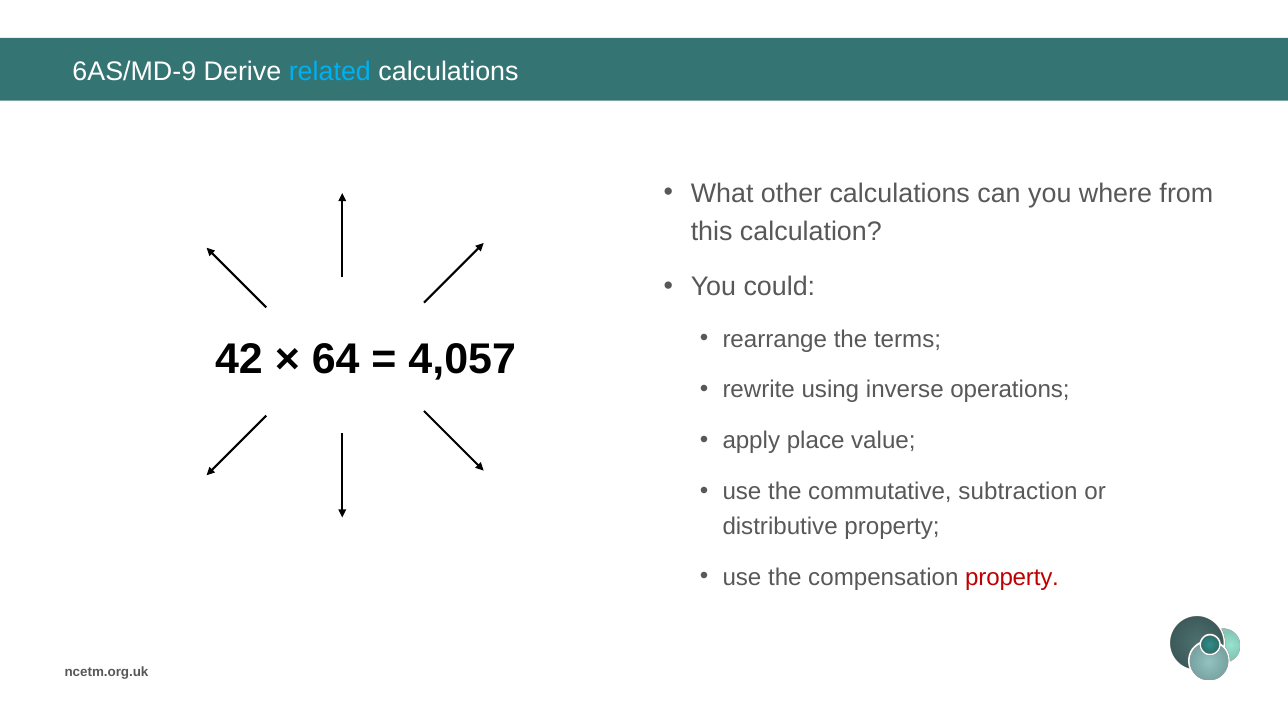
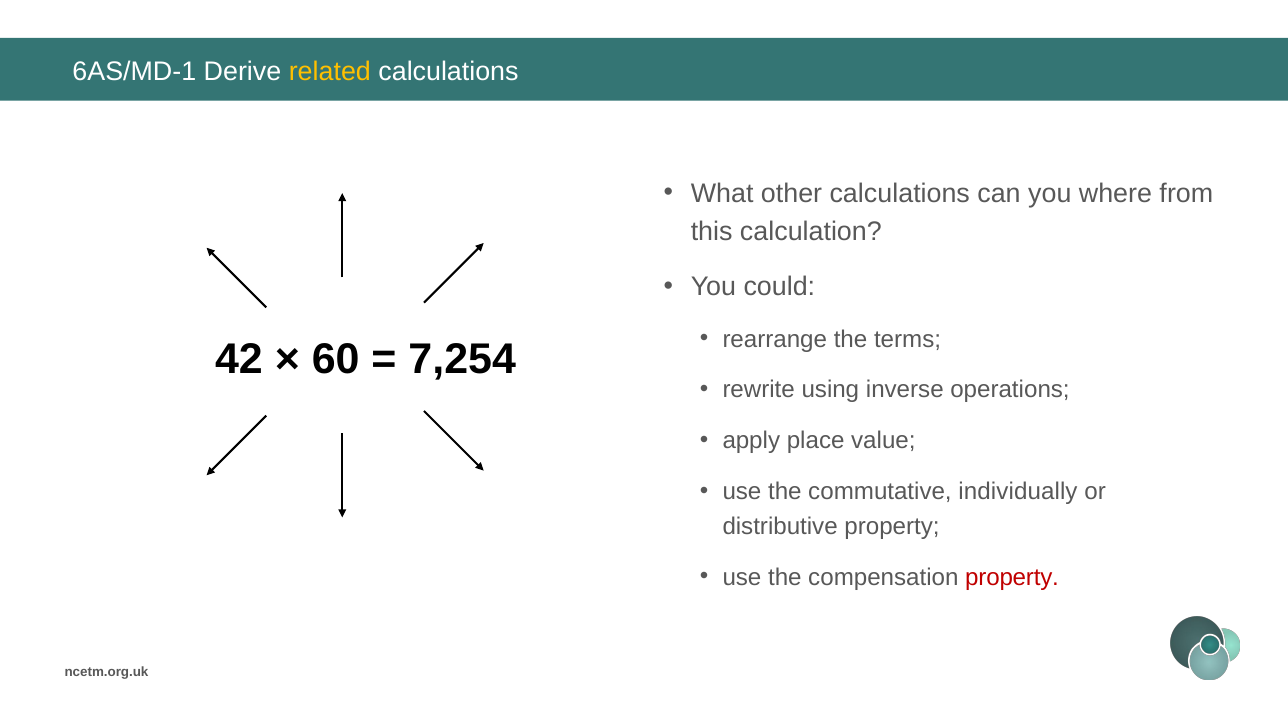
6AS/MD-9: 6AS/MD-9 -> 6AS/MD-1 (134, 72)
related colour: light blue -> yellow (330, 72)
64: 64 -> 60 (336, 360)
4,057: 4,057 -> 7,254 (462, 360)
subtraction: subtraction -> individually (1018, 492)
